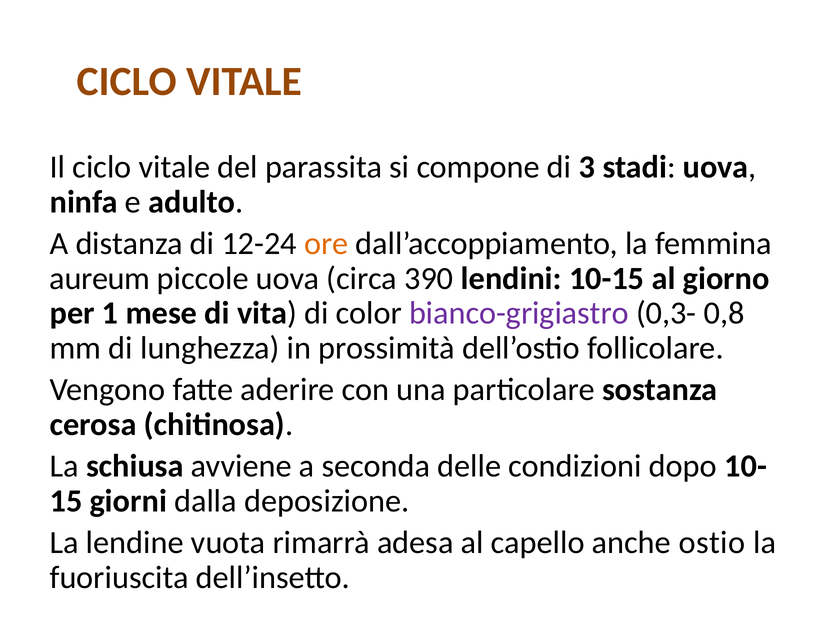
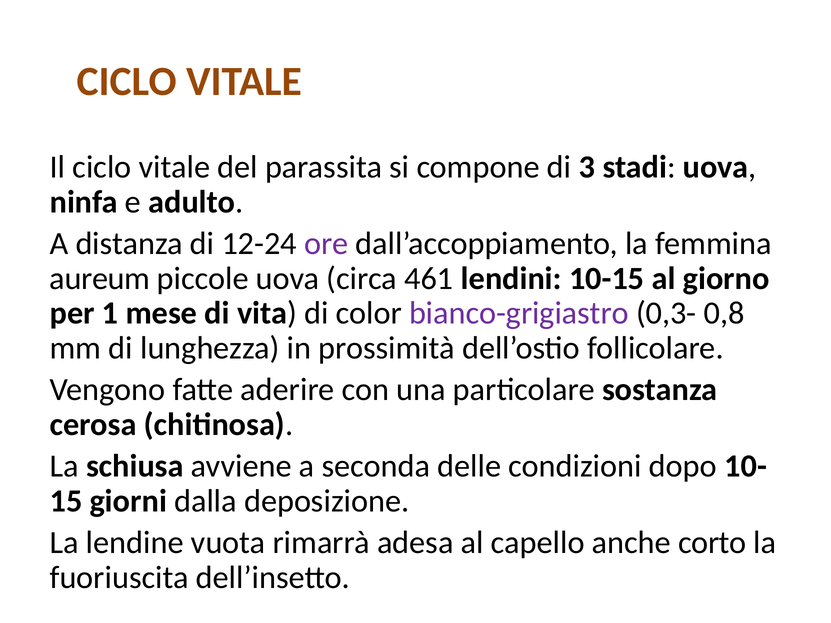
ore colour: orange -> purple (326, 244)
390: 390 -> 461 (429, 279)
ostio: ostio -> corto (712, 543)
